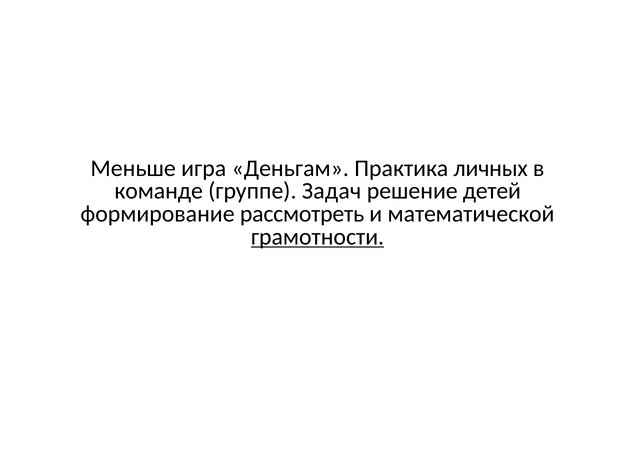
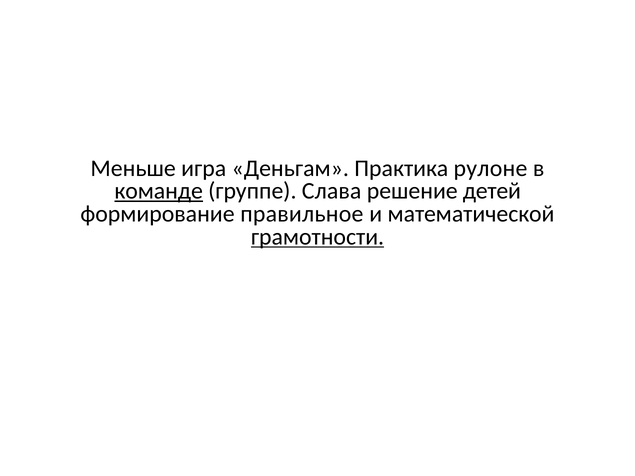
личных: личных -> рулоне (490, 168)
команде underline: none -> present (159, 191)
Задач: Задач -> Слава (332, 191)
рассмотреть: рассмотреть -> правильное (302, 214)
